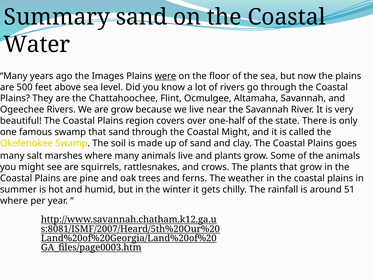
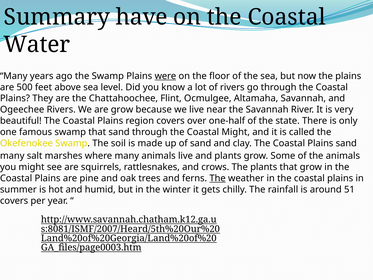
Summary sand: sand -> have (142, 17)
the Images: Images -> Swamp (108, 76)
Plains goes: goes -> sand (346, 143)
The underline: none -> present (218, 178)
where: where -> covers (14, 201)
